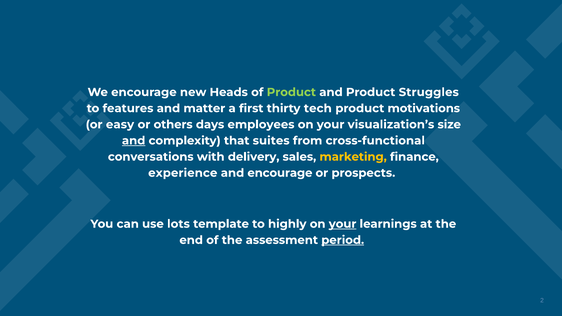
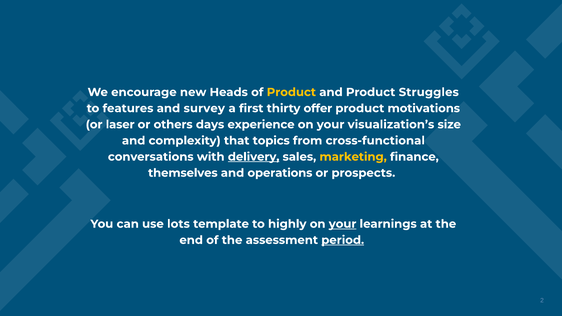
Product colour: light green -> yellow (291, 92)
matter: matter -> survey (204, 108)
tech: tech -> offer (318, 108)
easy: easy -> laser (120, 125)
employees: employees -> experience (261, 125)
and underline: present -> none (134, 141)
suites: suites -> topics (271, 141)
delivery underline: none -> present (254, 157)
experience: experience -> themselves (183, 173)
and encourage: encourage -> operations (280, 173)
